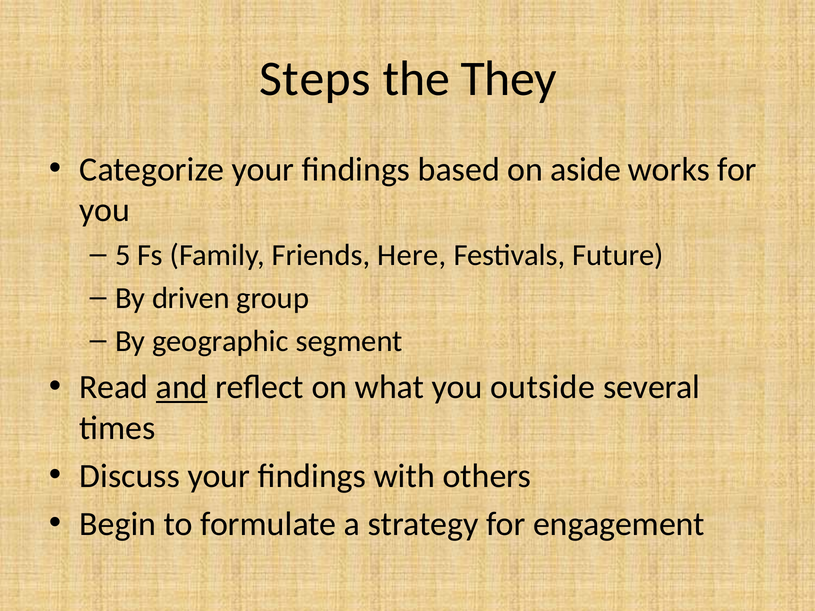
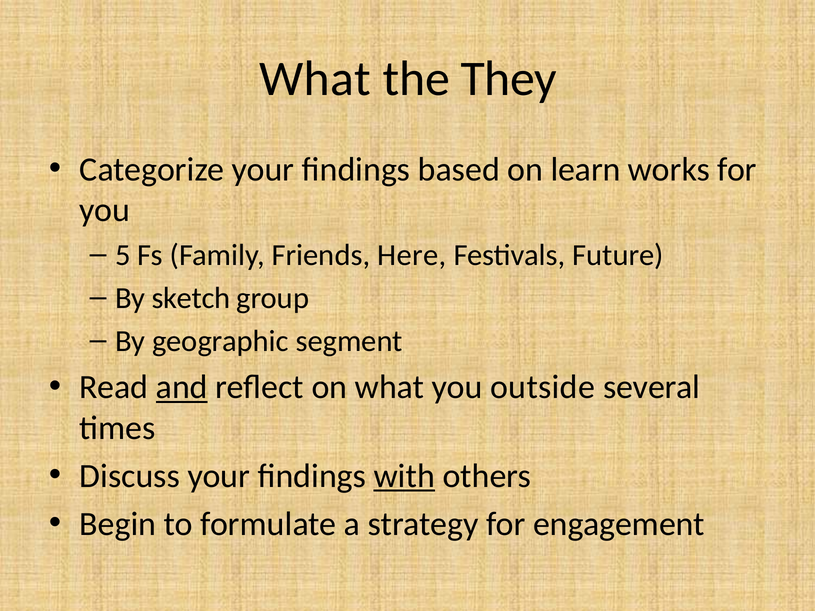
Steps: Steps -> What (315, 79)
aside: aside -> learn (586, 169)
driven: driven -> sketch (191, 298)
with underline: none -> present (404, 476)
